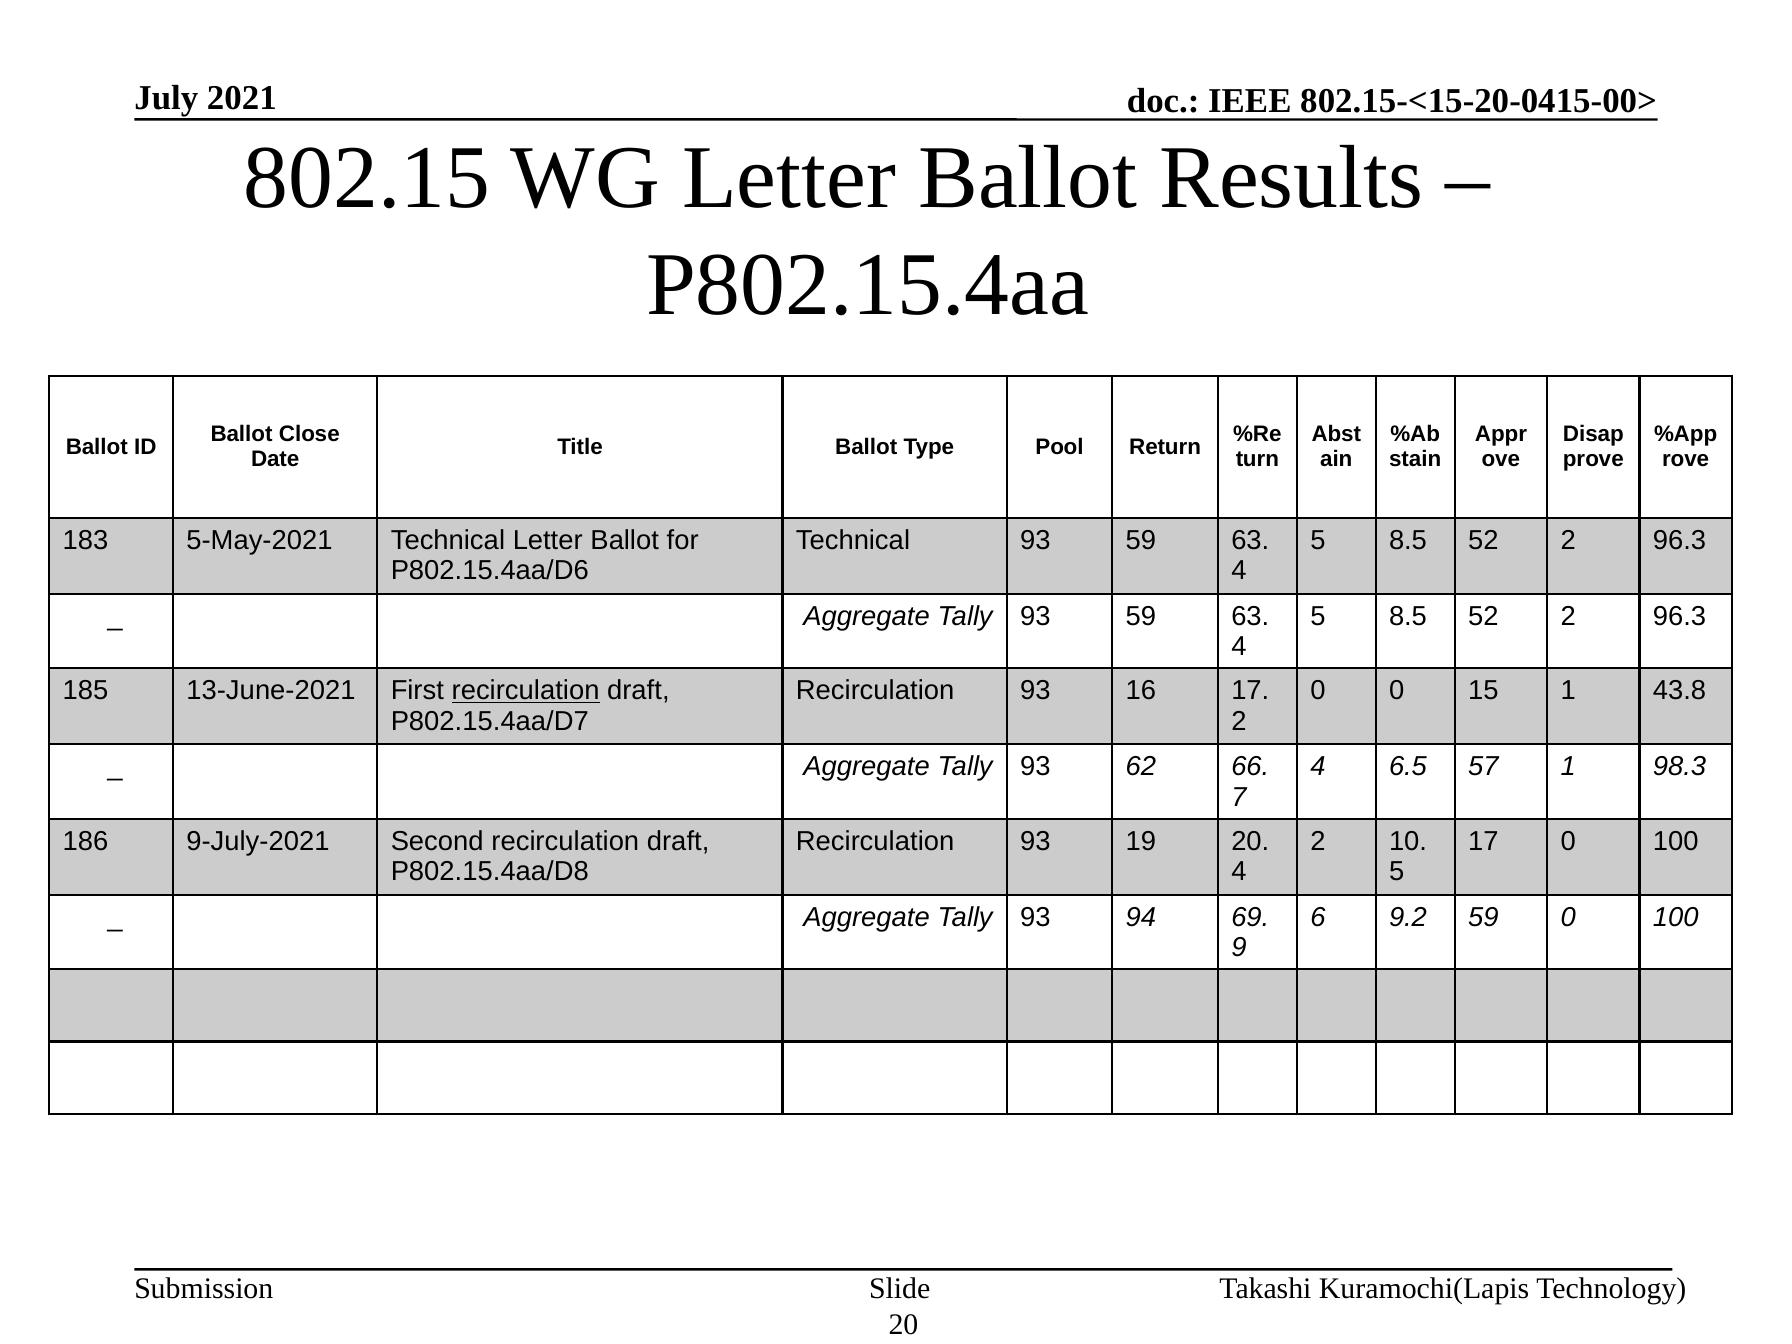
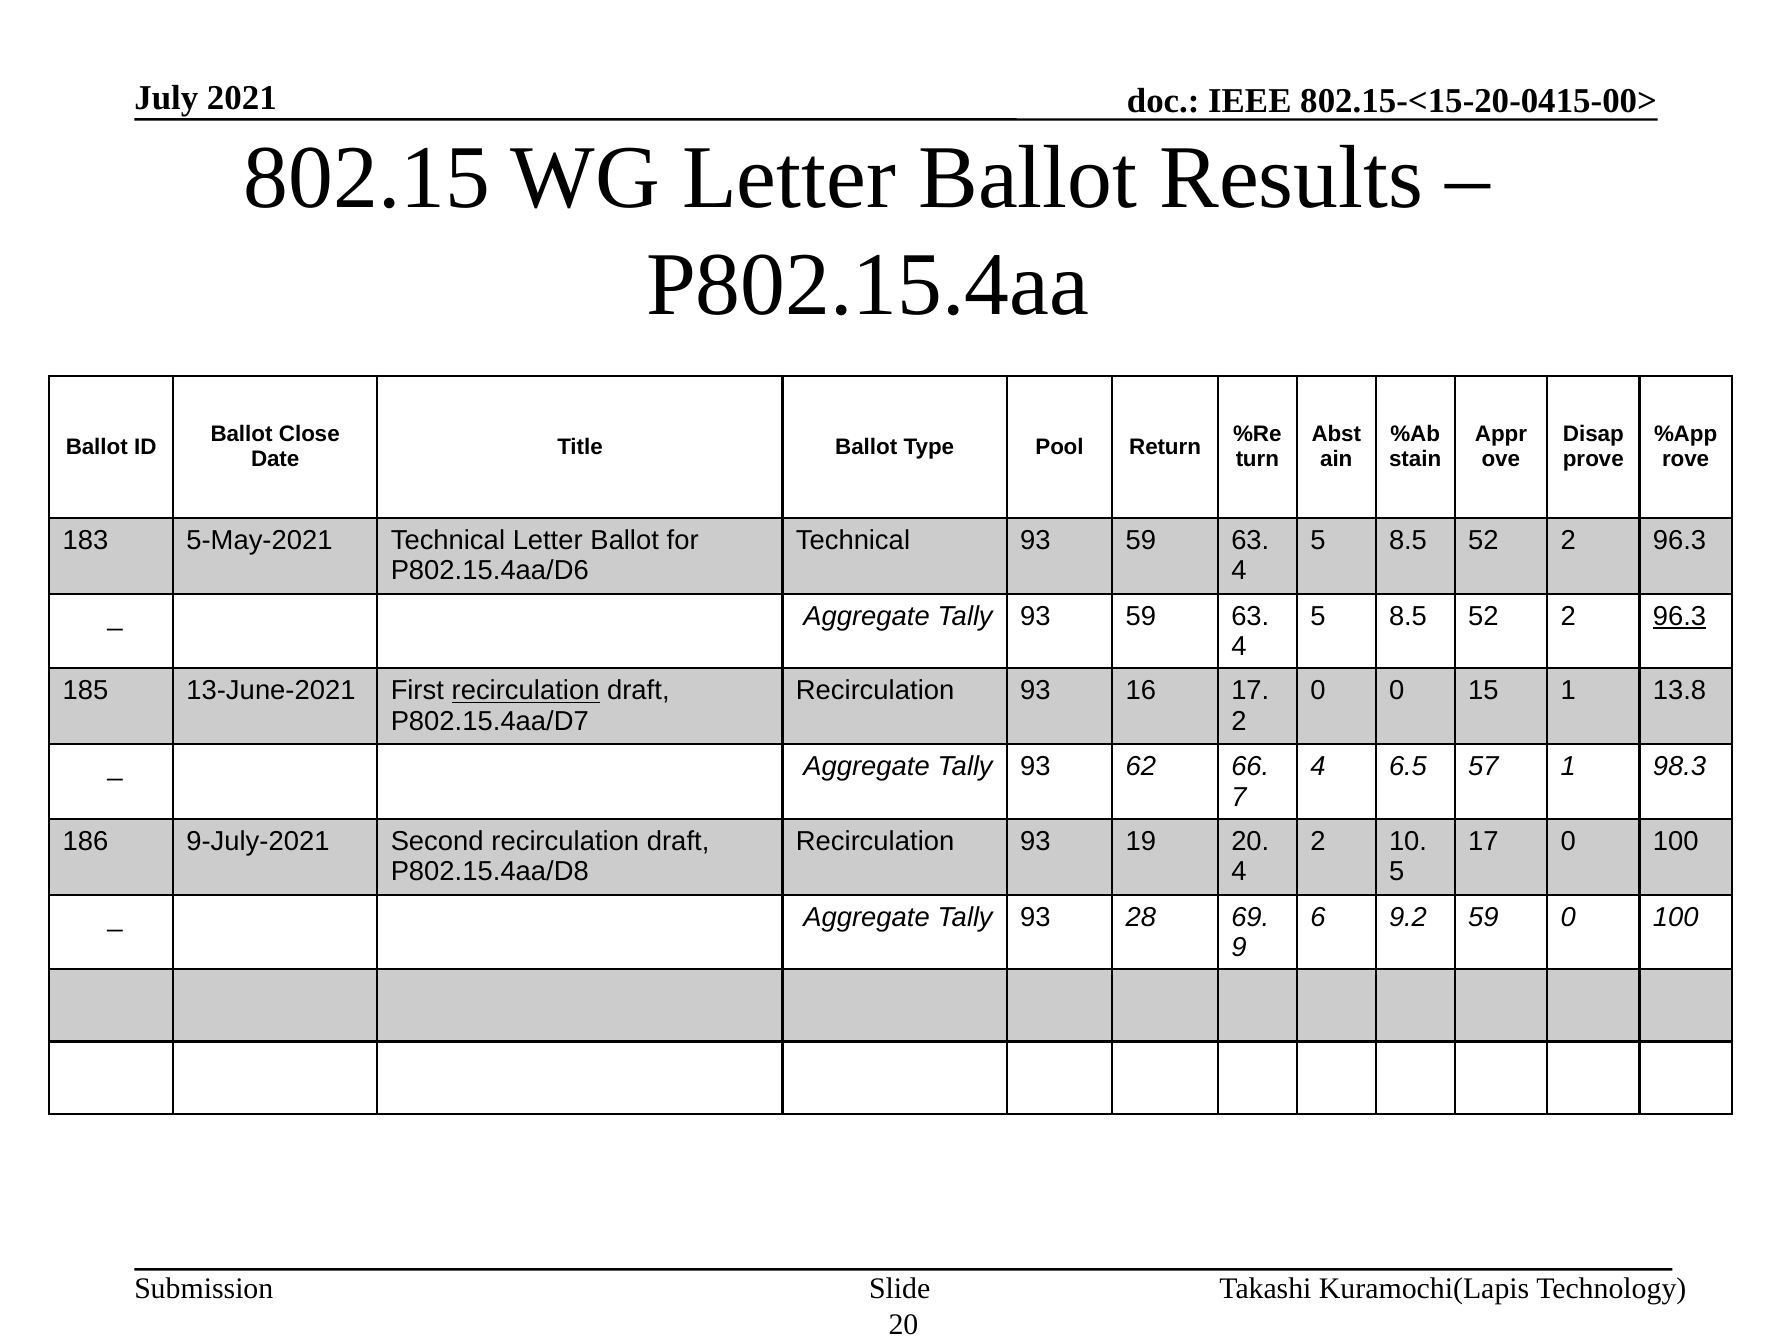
96.3 underline: none -> present (1679, 616)
43.8: 43.8 -> 13.8 (1679, 691)
94: 94 -> 28 (1141, 917)
